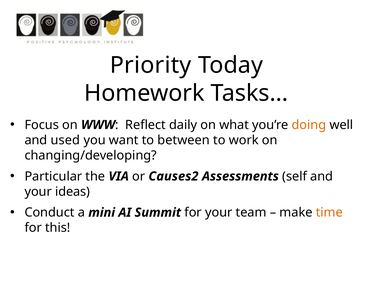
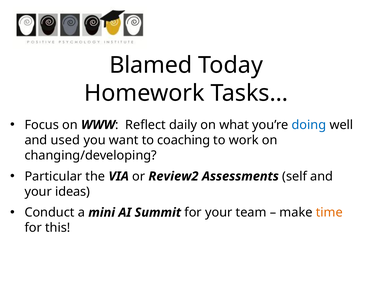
Priority: Priority -> Blamed (151, 65)
doing colour: orange -> blue (309, 125)
between: between -> coaching (184, 140)
Causes2: Causes2 -> Review2 (173, 177)
